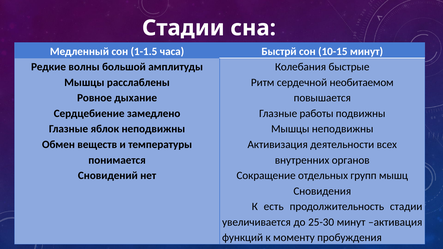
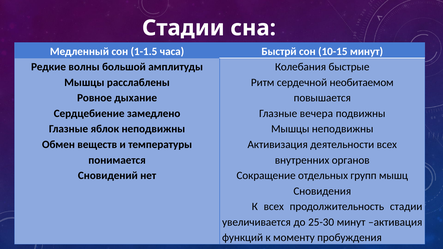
работы: работы -> вечера (316, 114)
К есть: есть -> всех (274, 207)
